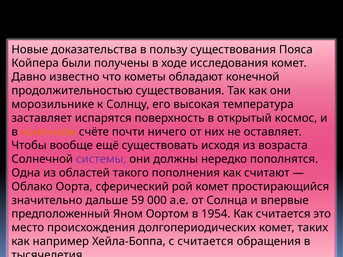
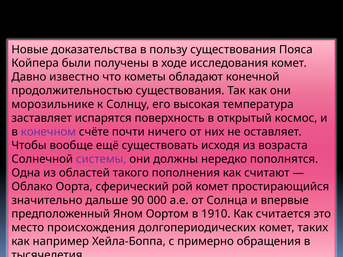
конечном colour: orange -> purple (48, 132)
59: 59 -> 90 (138, 200)
1954: 1954 -> 1910 (216, 214)
с считается: считается -> примерно (206, 242)
